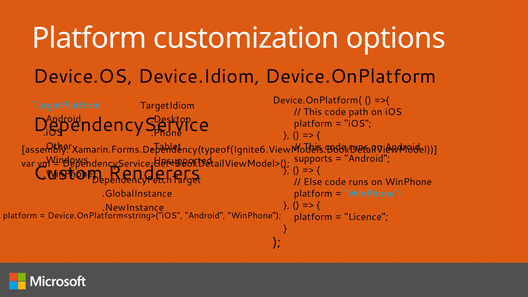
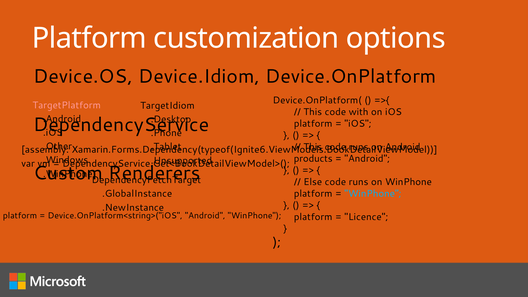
TargetPlatform colour: light blue -> pink (67, 105)
path: path -> with (359, 112)
supports: supports -> products (313, 159)
